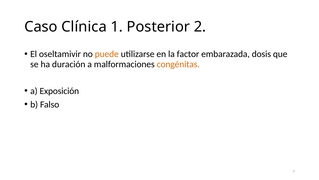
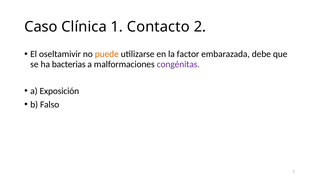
Posterior: Posterior -> Contacto (158, 27)
dosis: dosis -> debe (261, 54)
duración: duración -> bacterias (69, 64)
congénitas colour: orange -> purple (178, 64)
